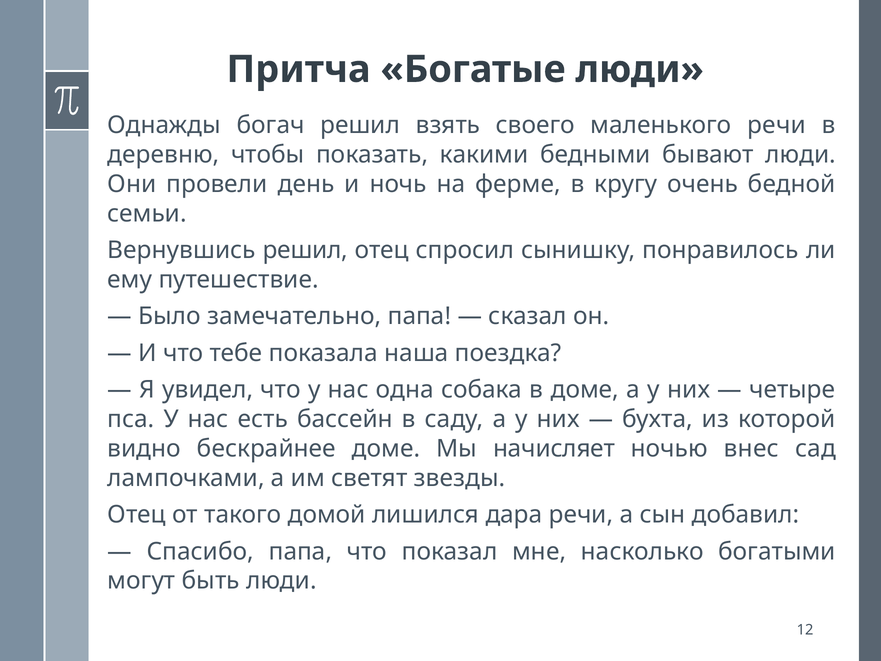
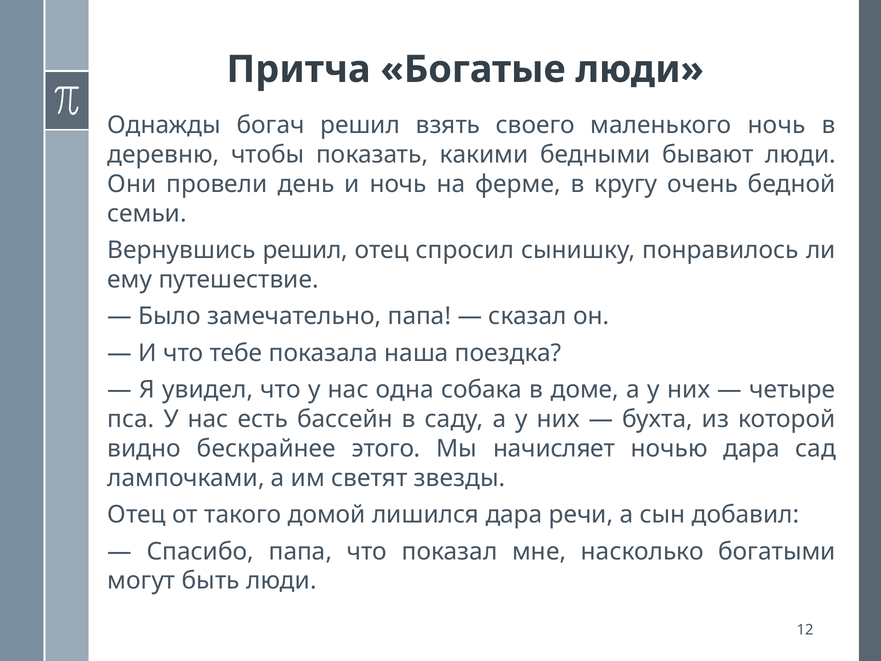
маленького речи: речи -> ночь (777, 125)
бескрайнее доме: доме -> этого (386, 448)
ночью внес: внес -> дара (752, 448)
